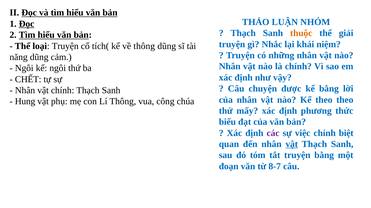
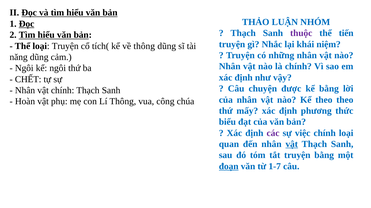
thuộc colour: orange -> purple (301, 33)
giải: giải -> tiến (346, 33)
Hung: Hung -> Hoàn (25, 102)
chính biệt: biệt -> loại (346, 133)
đoạn underline: none -> present (229, 167)
8-7: 8-7 -> 1-7 (275, 167)
